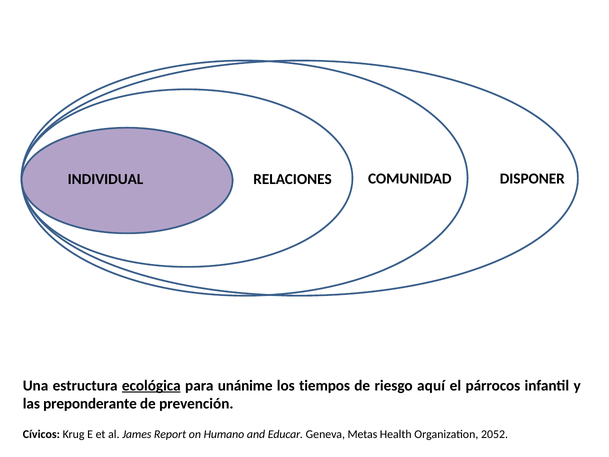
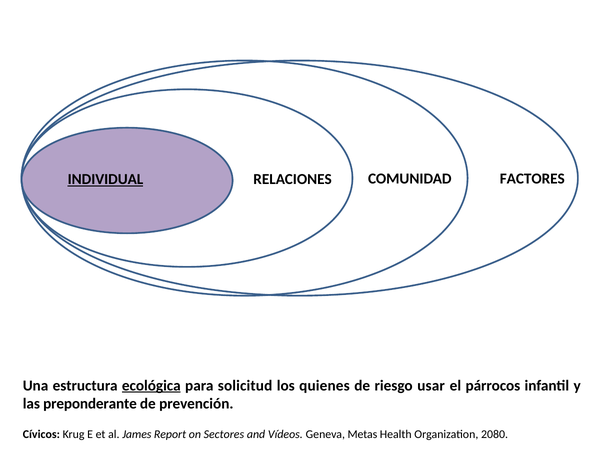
INDIVIDUAL underline: none -> present (105, 179)
DISPONER: DISPONER -> FACTORES (532, 179)
unánime: unánime -> solicitud (245, 385)
tiempos: tiempos -> quienes (324, 385)
aquí: aquí -> usar (431, 385)
Humano: Humano -> Sectores (224, 434)
Educar: Educar -> Vídeos (285, 434)
2052: 2052 -> 2080 (495, 434)
